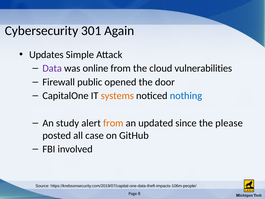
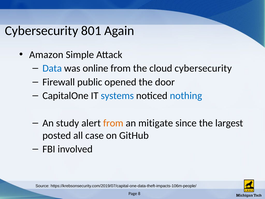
301: 301 -> 801 (91, 31)
Updates: Updates -> Amazon (46, 55)
Data colour: purple -> blue (52, 68)
cloud vulnerabilities: vulnerabilities -> cybersecurity (203, 68)
systems colour: orange -> blue (117, 96)
updated: updated -> mitigate (156, 123)
please: please -> largest (229, 123)
